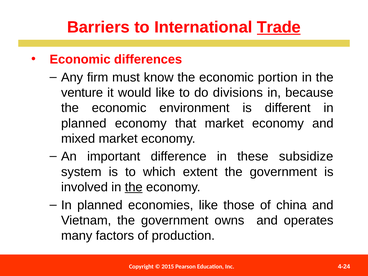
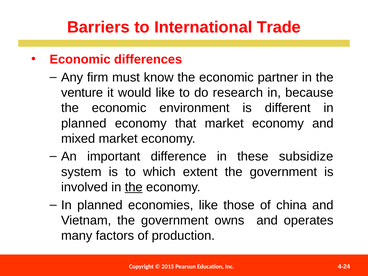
Trade underline: present -> none (279, 27)
portion: portion -> partner (278, 77)
divisions: divisions -> research (238, 93)
